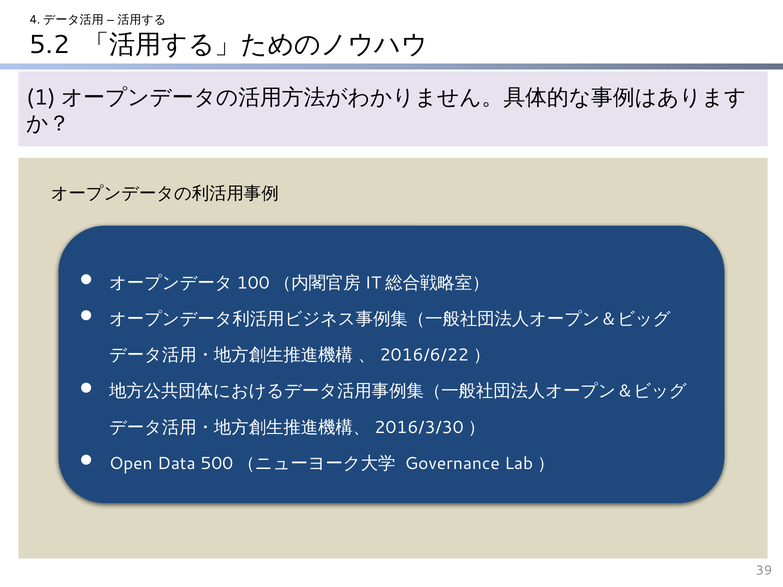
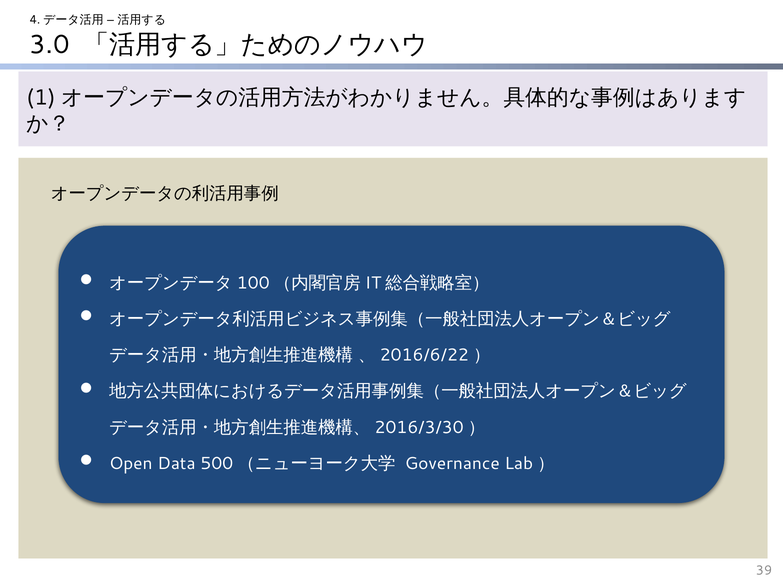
5.2: 5.2 -> 3.0 (50, 45)
